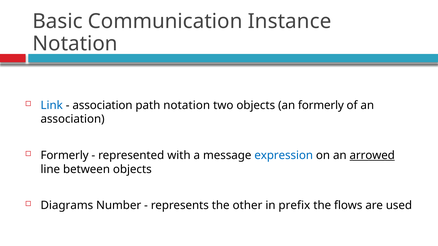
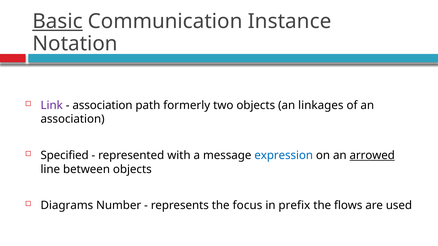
Basic underline: none -> present (58, 21)
Link colour: blue -> purple (52, 105)
path notation: notation -> formerly (187, 105)
an formerly: formerly -> linkages (321, 105)
Formerly: Formerly -> Specified (65, 156)
other: other -> focus (247, 206)
